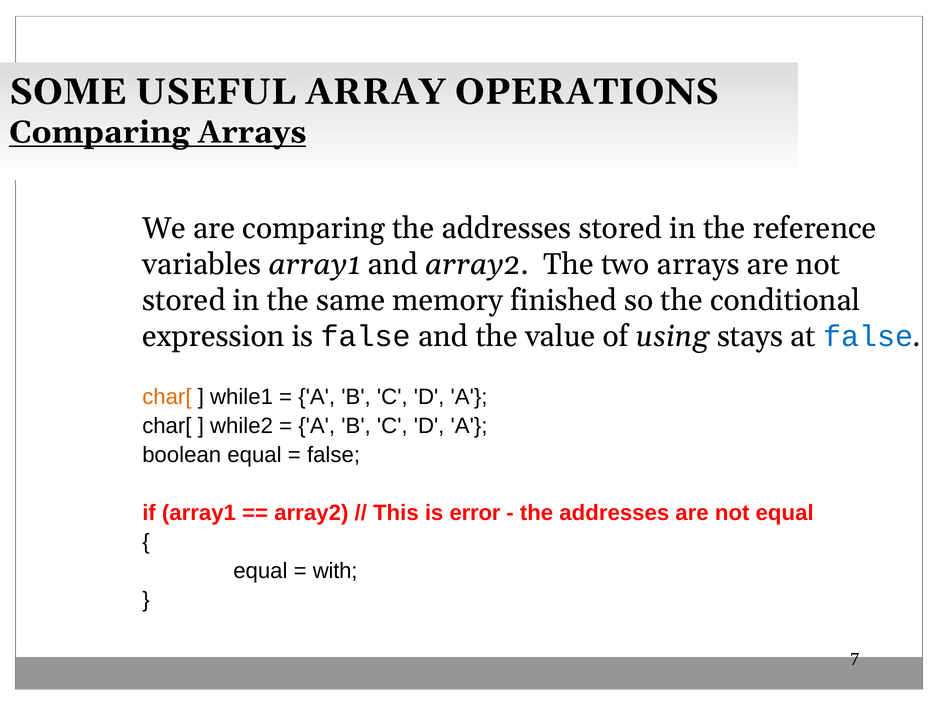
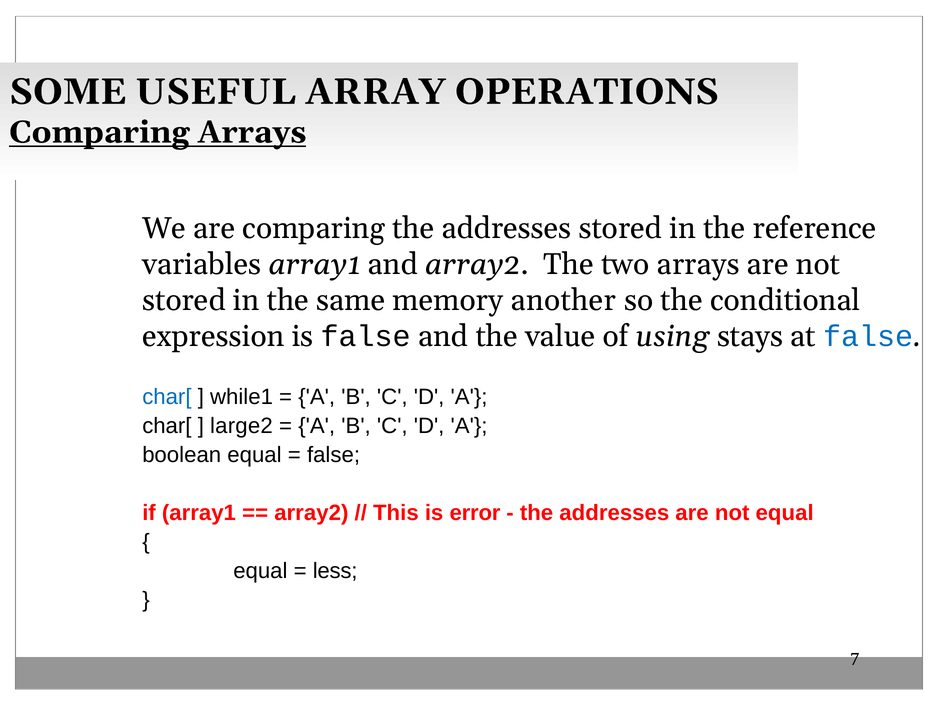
finished: finished -> another (563, 300)
char[ colour: orange -> blue (167, 396)
while2: while2 -> large2 (241, 425)
with: with -> less (335, 570)
